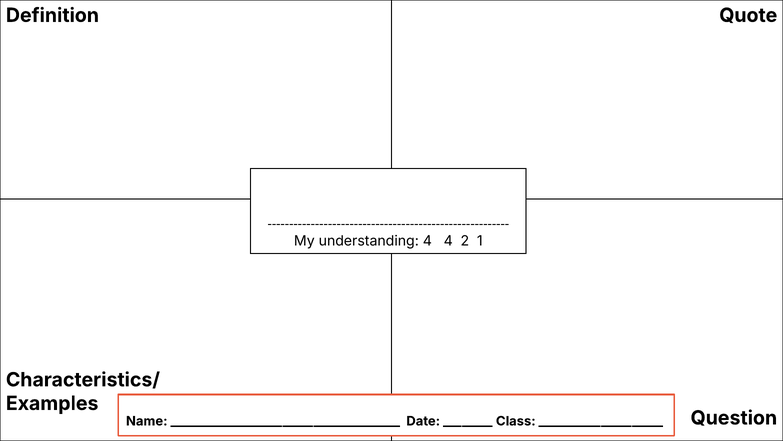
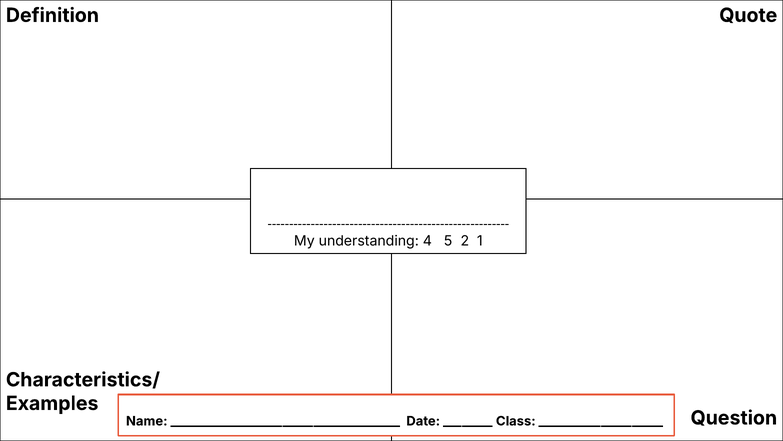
4 4: 4 -> 5 (448, 241)
